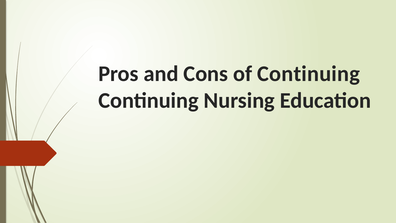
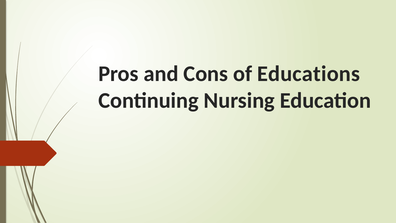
of Continuing: Continuing -> Educations (309, 74)
